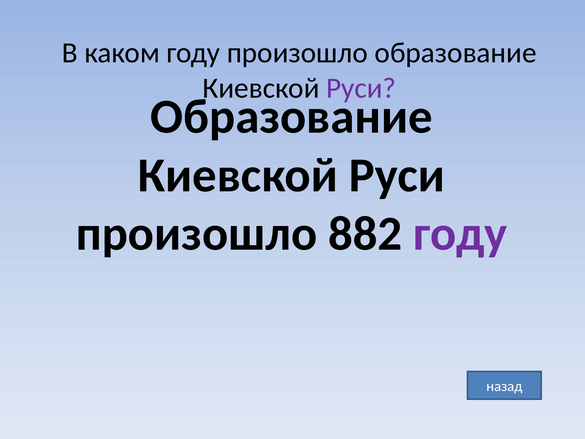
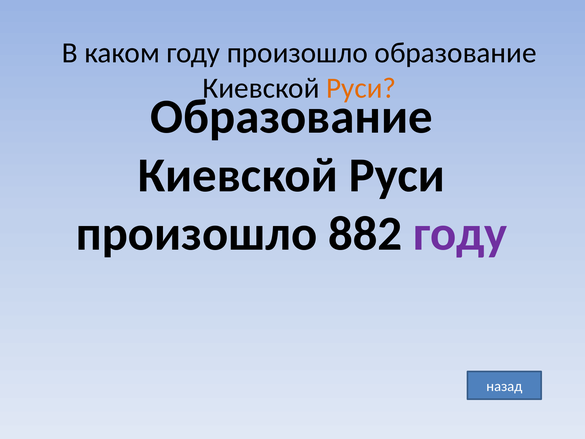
Руси colour: purple -> orange (361, 88)
